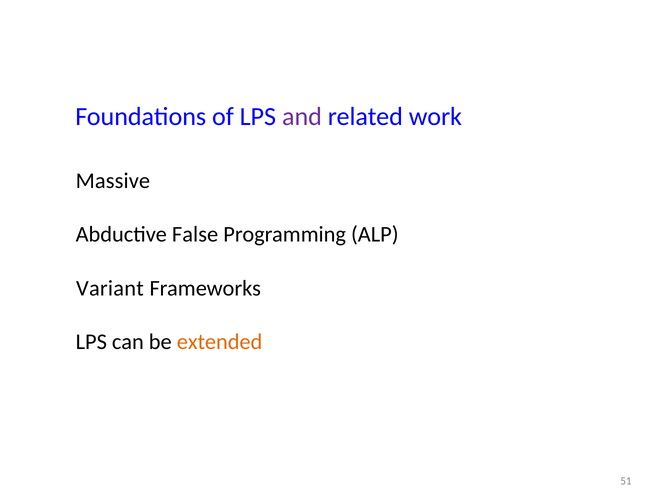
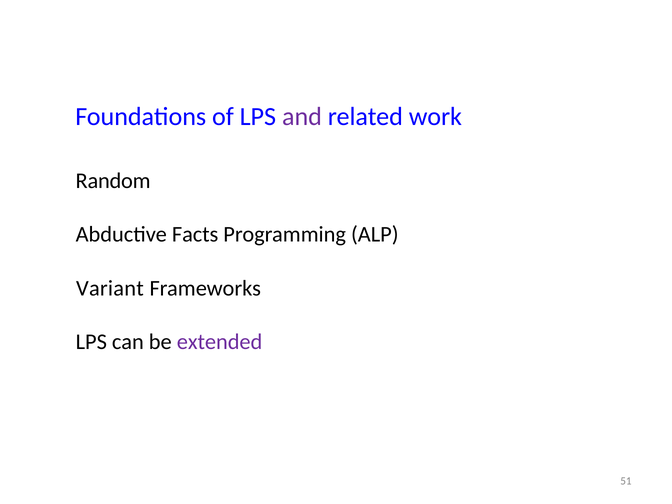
Massive: Massive -> Random (113, 181)
False: False -> Facts (195, 234)
extended colour: orange -> purple (220, 342)
